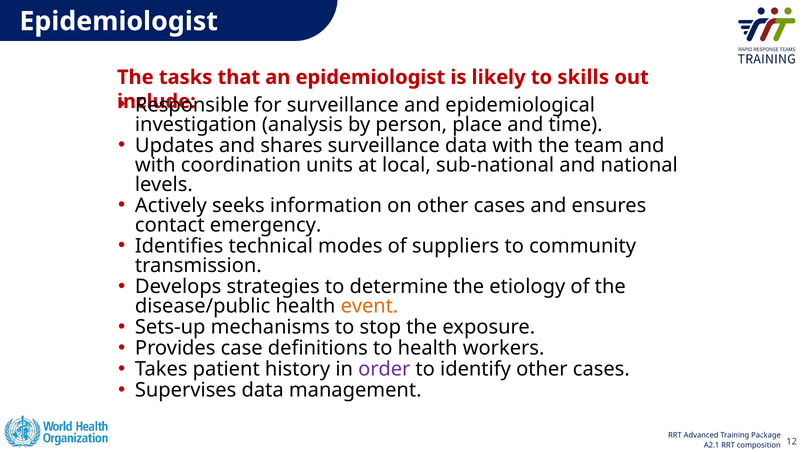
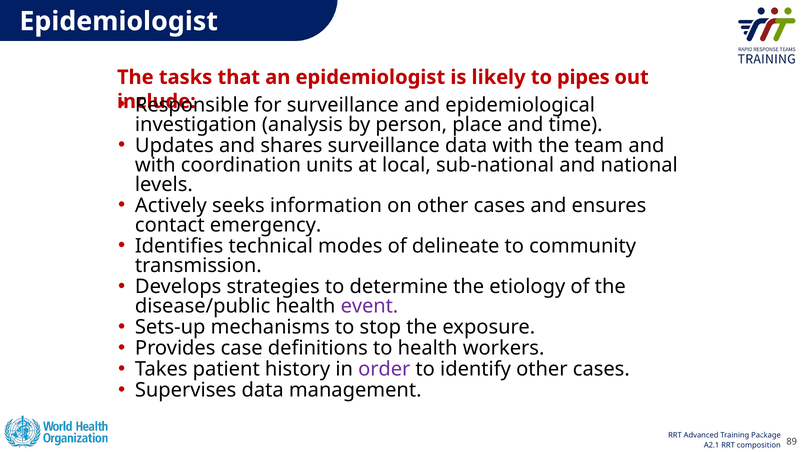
skills: skills -> pipes (583, 77)
suppliers: suppliers -> delineate (456, 246)
event colour: orange -> purple (369, 306)
12: 12 -> 89 (792, 442)
